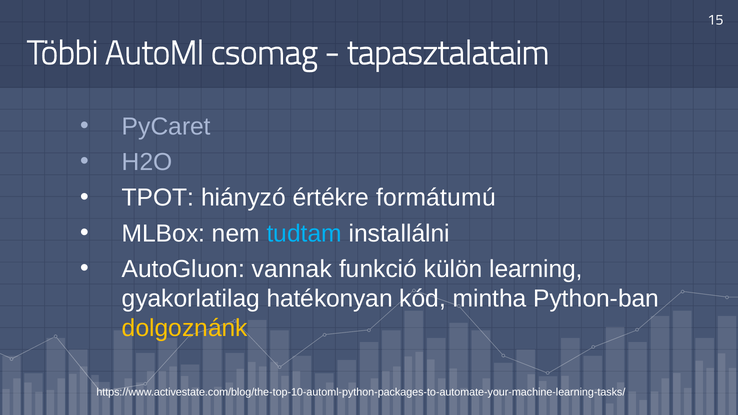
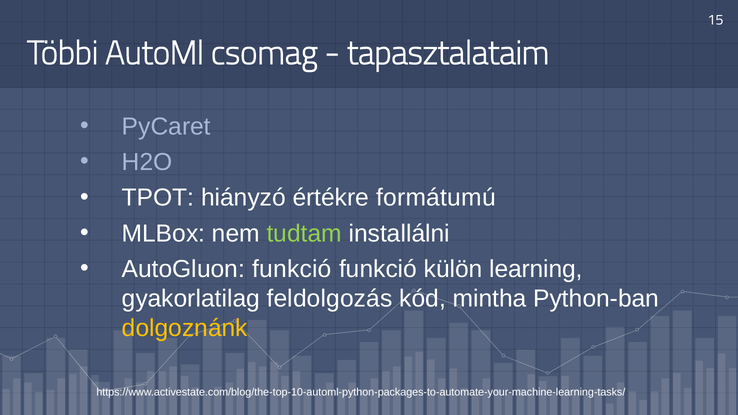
tudtam colour: light blue -> light green (304, 234)
AutoGluon vannak: vannak -> funkció (292, 269)
hatékonyan: hatékonyan -> feldolgozás (330, 299)
